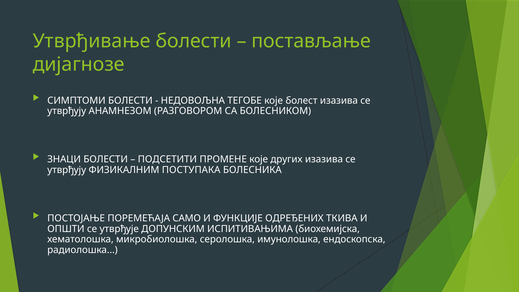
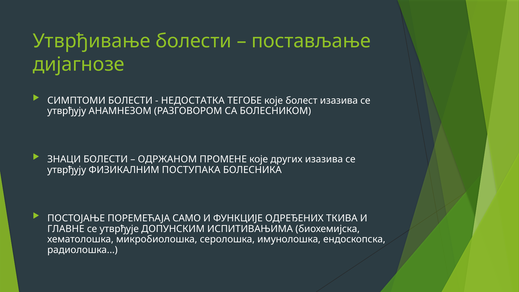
НЕДОВОЉНА: НЕДОВОЉНА -> НЕДОСТАТКА (193, 100)
ПОДСЕТИТИ: ПОДСЕТИТИ -> ОДРЖАНОМ (167, 159)
ОПШТИ: ОПШТИ -> ГЛАВНЕ (66, 229)
